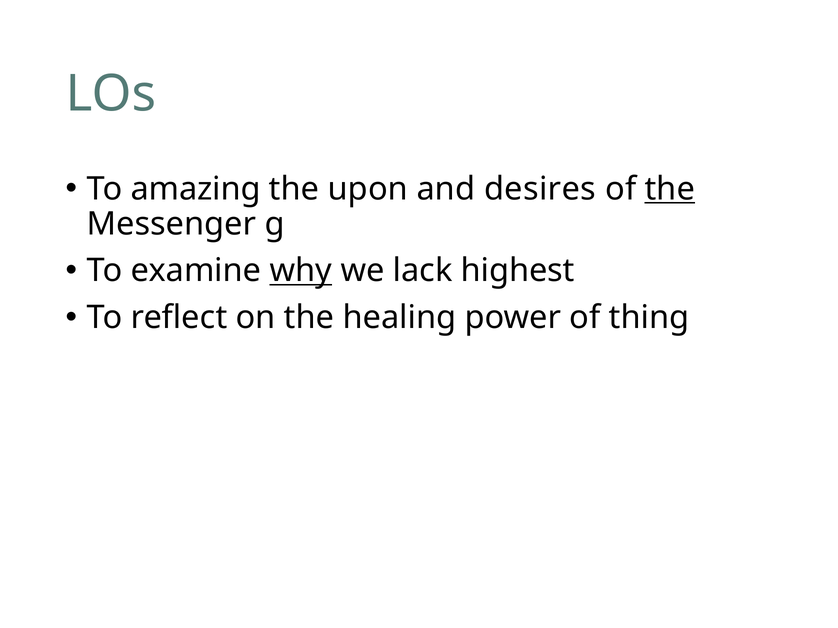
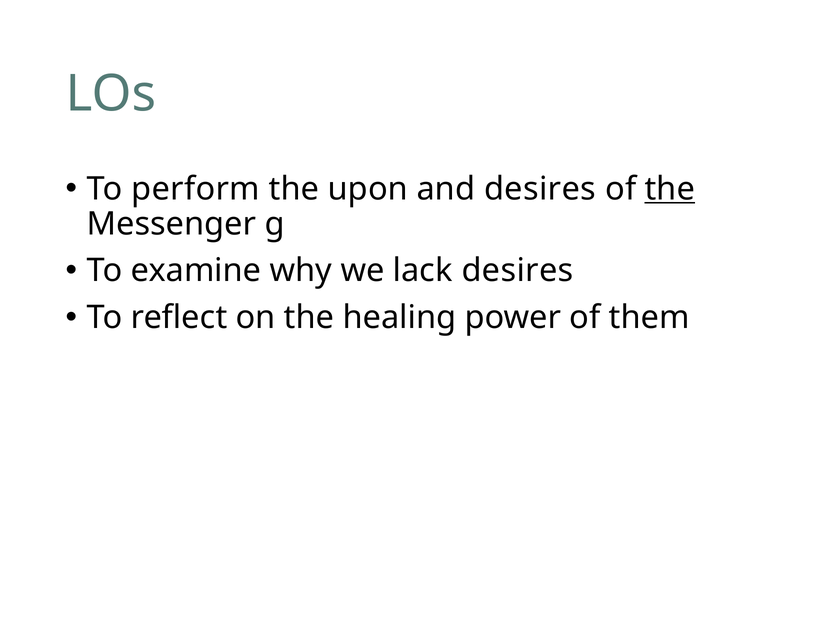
amazing: amazing -> perform (195, 189)
why underline: present -> none (301, 271)
lack highest: highest -> desires (518, 271)
thing: thing -> them (649, 318)
